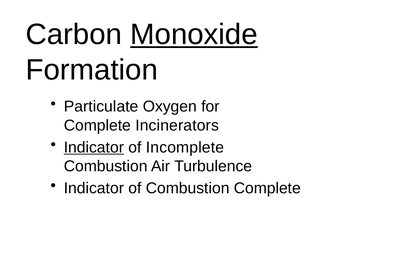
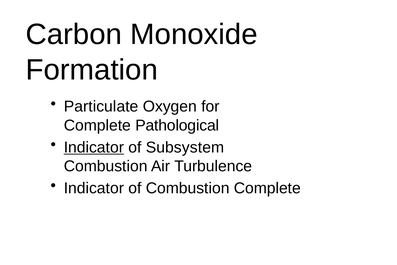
Monoxide underline: present -> none (194, 34)
Incinerators: Incinerators -> Pathological (177, 125)
Incomplete: Incomplete -> Subsystem (185, 147)
